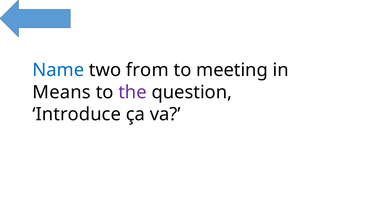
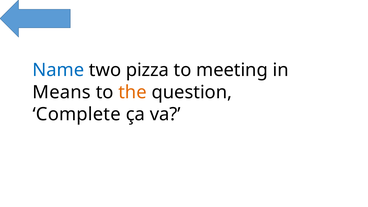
from: from -> pizza (148, 70)
the colour: purple -> orange (133, 92)
Introduce: Introduce -> Complete (77, 114)
